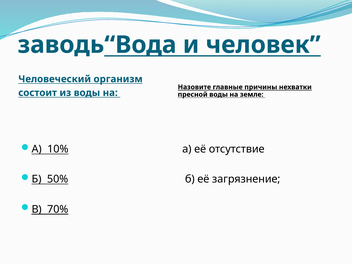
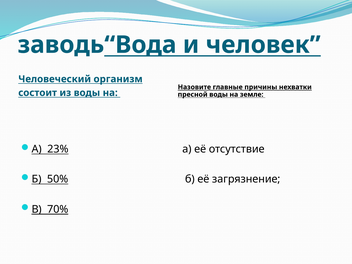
10%: 10% -> 23% (58, 149)
